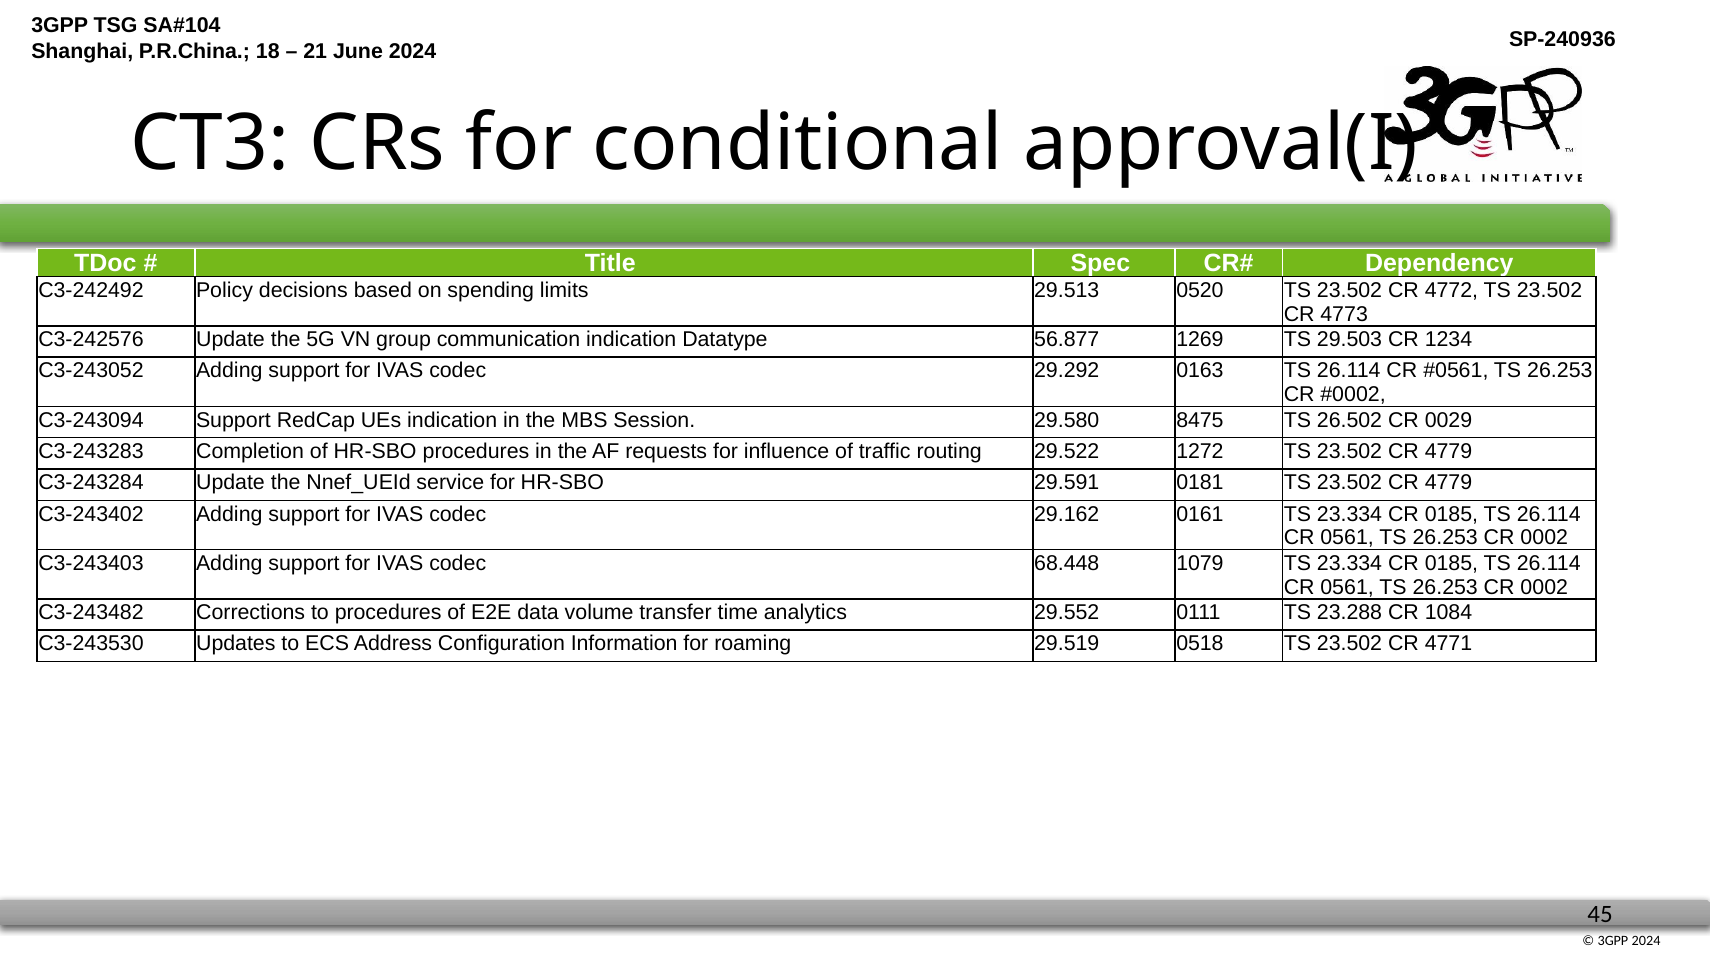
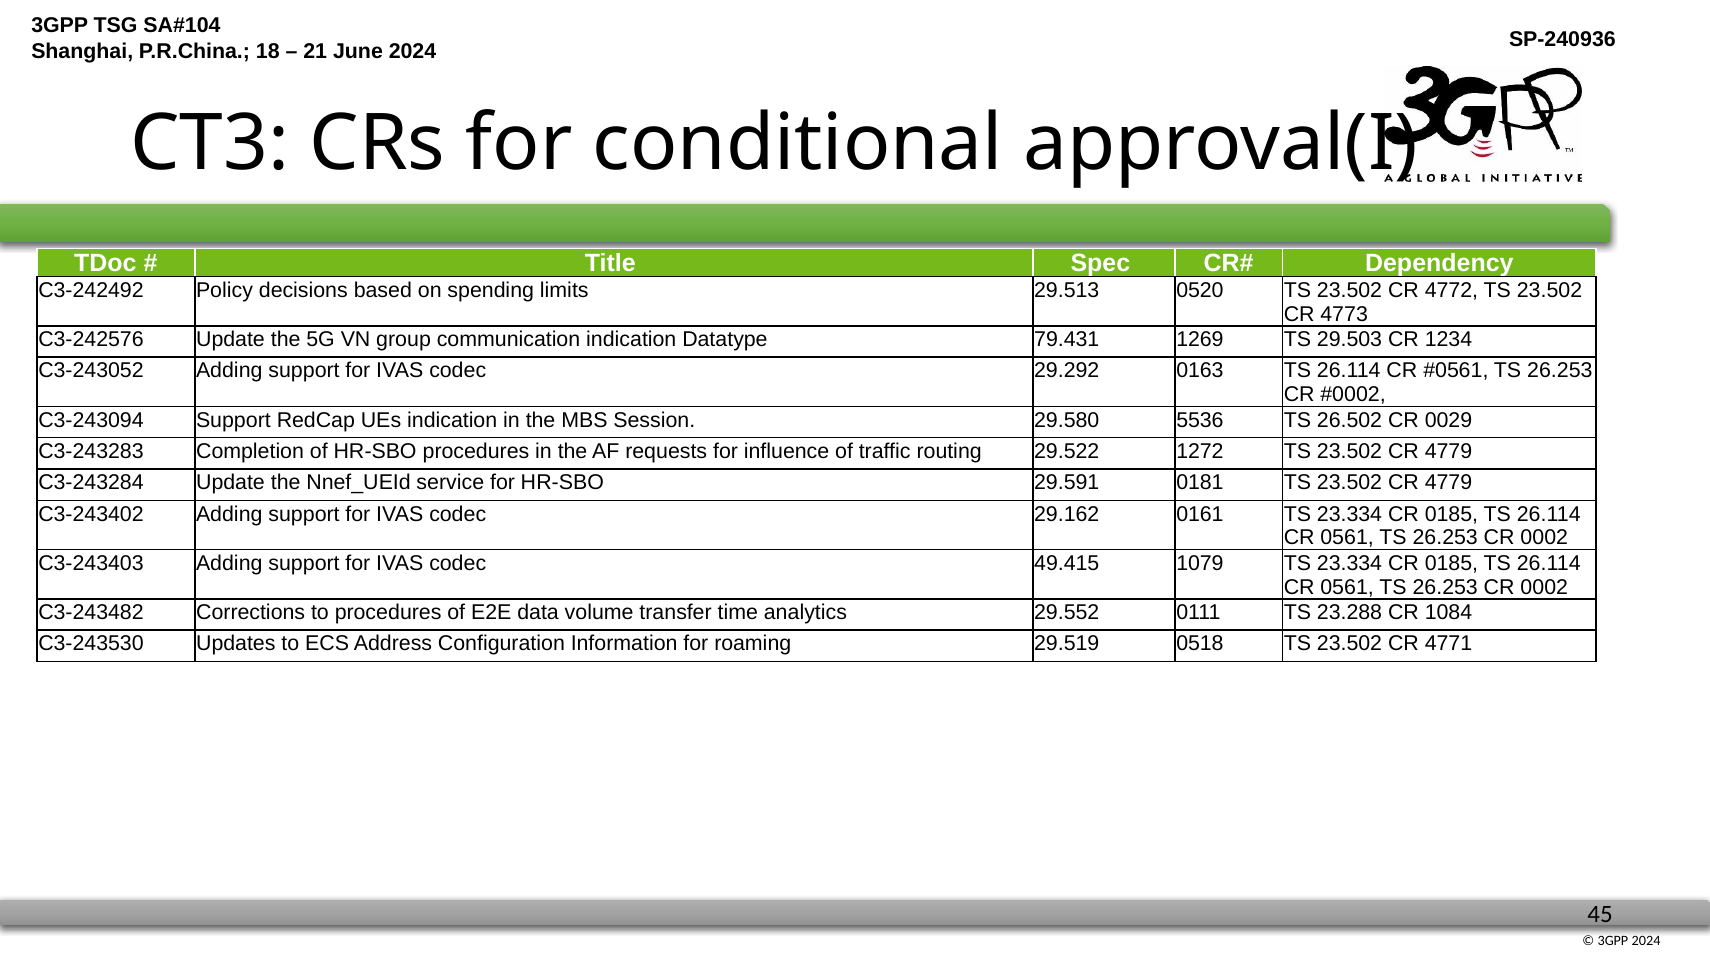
56.877: 56.877 -> 79.431 (1067, 339)
8475: 8475 -> 5536 (1200, 420)
68.448: 68.448 -> 49.415 (1067, 563)
